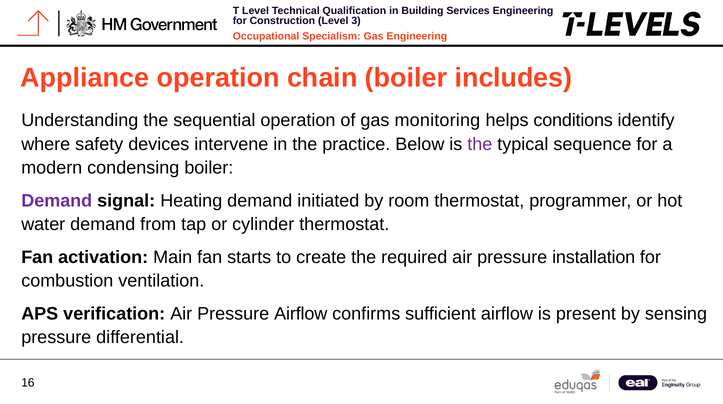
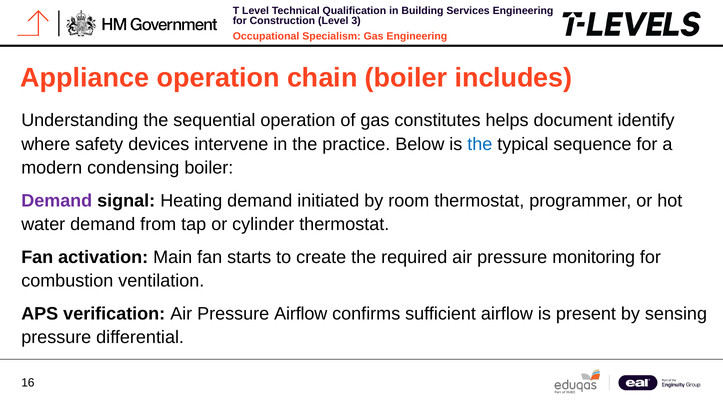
monitoring: monitoring -> constitutes (437, 121)
conditions: conditions -> document (573, 121)
the colour: purple -> blue (480, 144)
installation: installation -> monitoring (594, 257)
